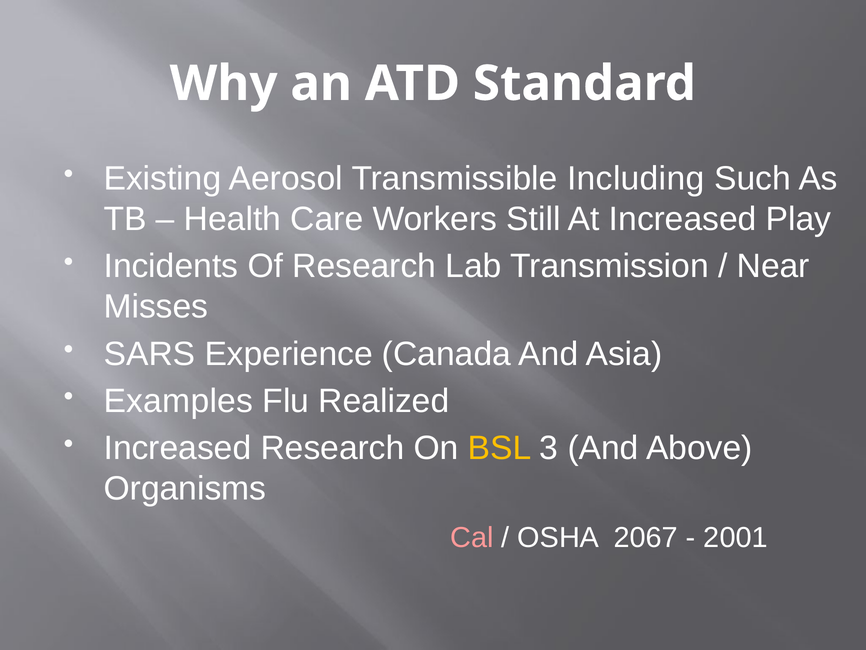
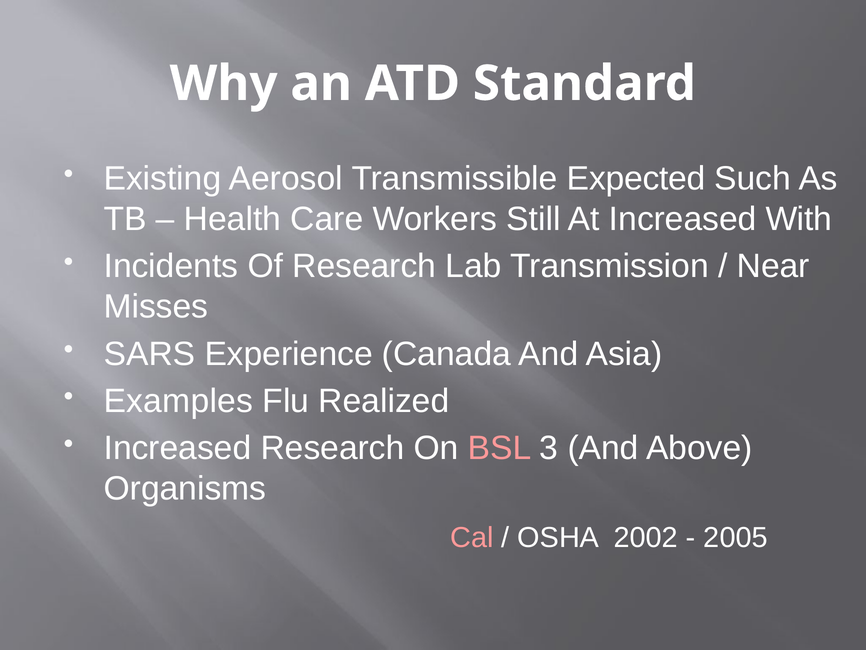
Including: Including -> Expected (636, 178)
Play: Play -> With (799, 219)
BSL colour: yellow -> pink (500, 448)
2067: 2067 -> 2002 (646, 537)
2001: 2001 -> 2005 (736, 537)
